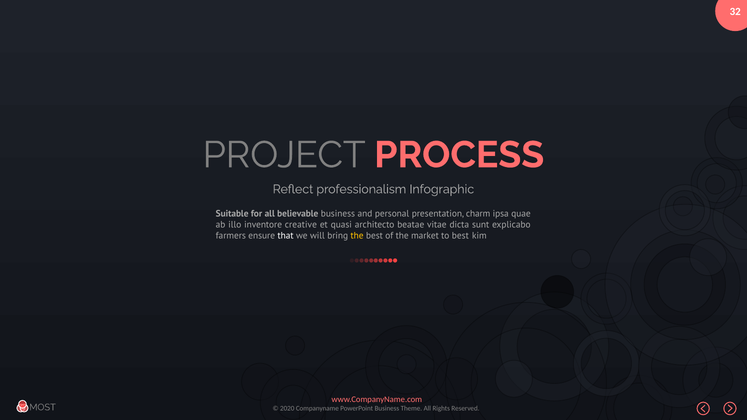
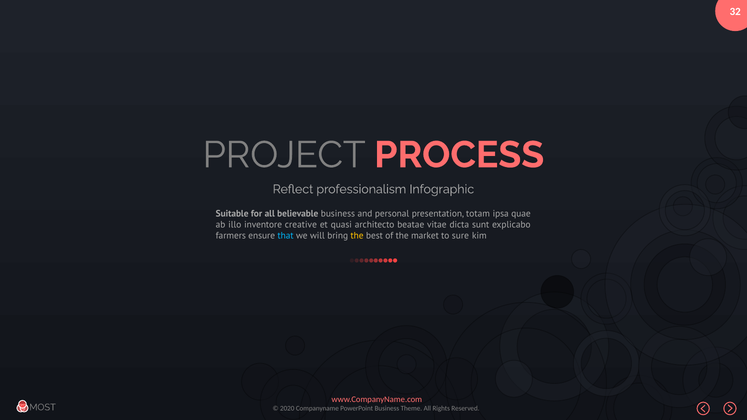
charm: charm -> totam (478, 214)
that colour: white -> light blue (286, 236)
to best: best -> sure (460, 236)
